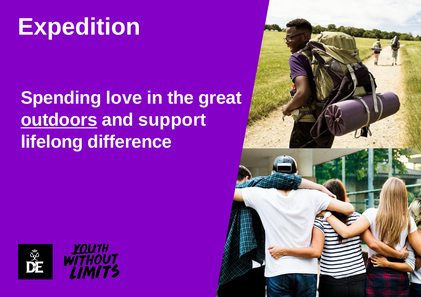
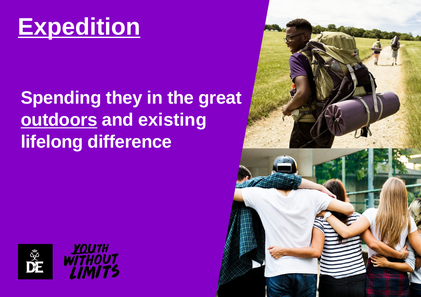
Expedition underline: none -> present (79, 27)
love: love -> they (124, 98)
support: support -> existing (172, 120)
